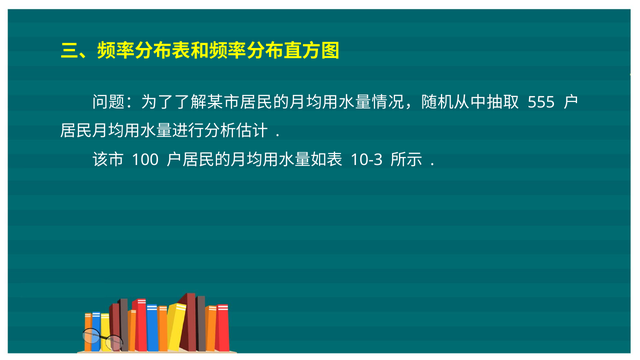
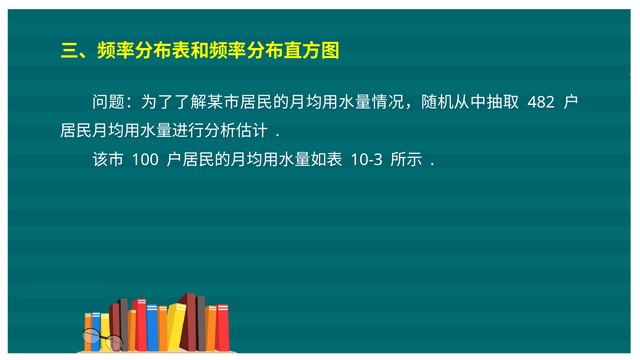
555: 555 -> 482 (541, 102)
